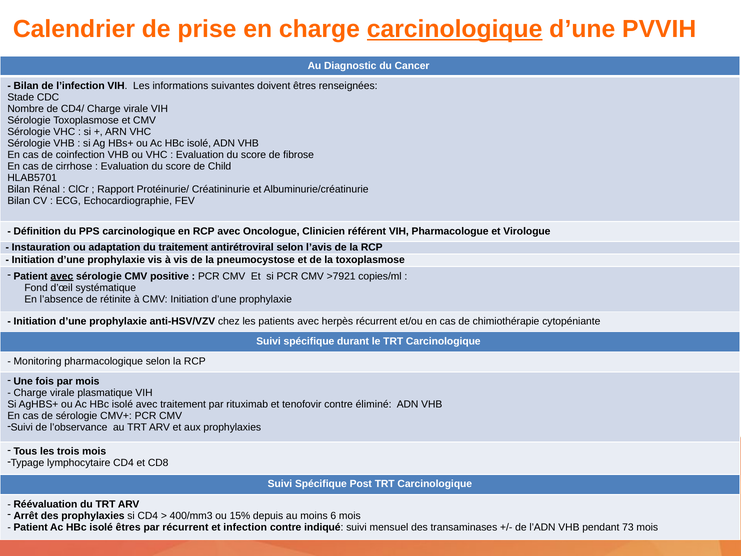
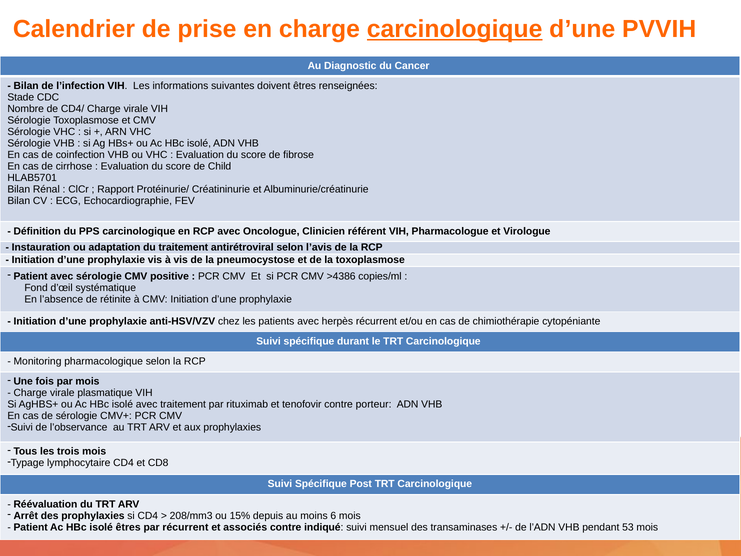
avec underline: present -> none (62, 276)
>7921: >7921 -> >4386 (341, 276)
éliminé: éliminé -> porteur (374, 404)
400/mm3: 400/mm3 -> 208/mm3 (191, 515)
infection: infection -> associés (245, 527)
73: 73 -> 53 (628, 527)
